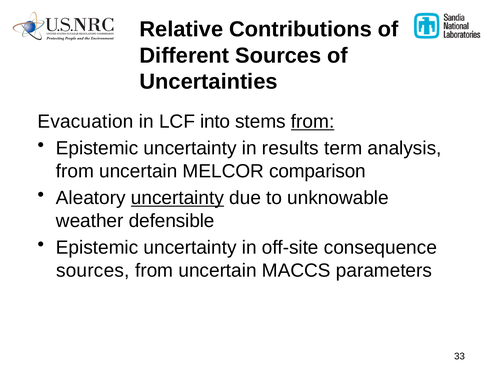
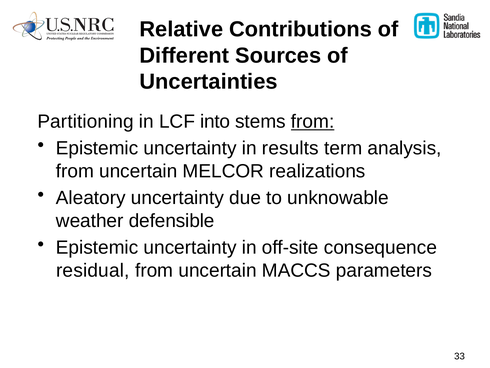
Evacuation: Evacuation -> Partitioning (86, 121)
comparison: comparison -> realizations (317, 171)
uncertainty underline: present -> none (177, 198)
sources: sources -> residual (93, 270)
